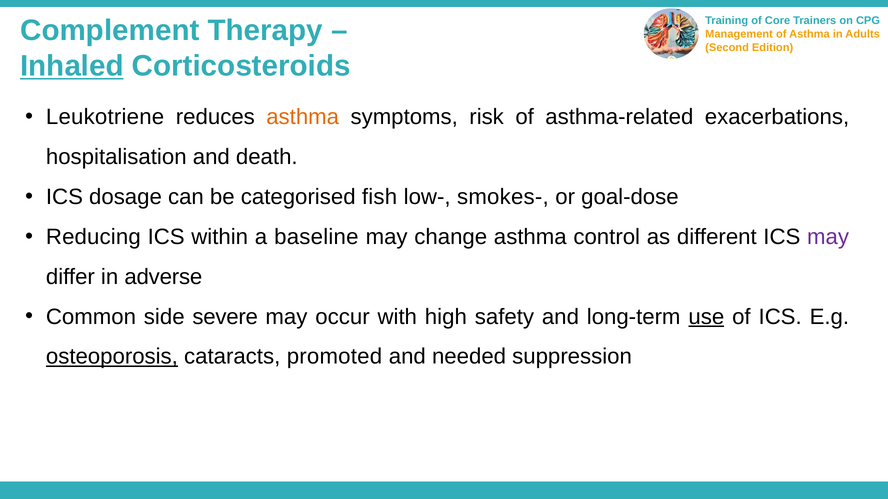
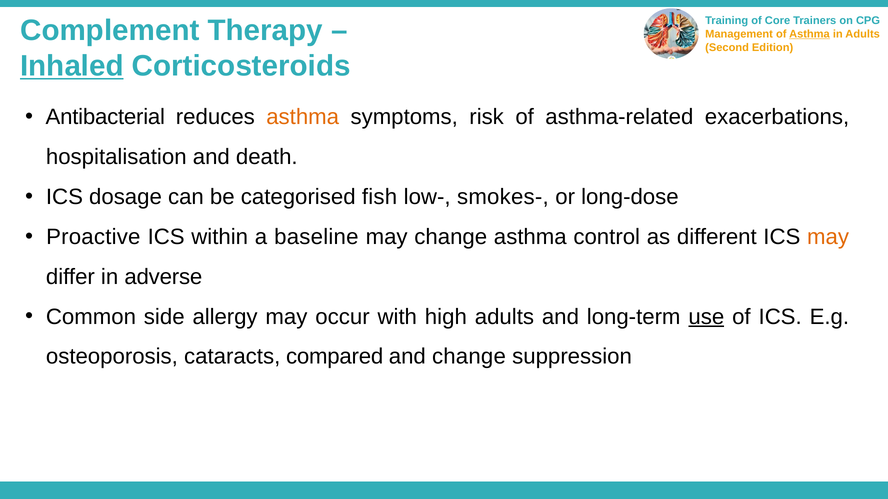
Asthma underline: none -> present (809, 34)
Leukotriene: Leukotriene -> Antibacterial (105, 117)
goal-dose: goal-dose -> long-dose (630, 197)
Reducing: Reducing -> Proactive (93, 237)
may colour: purple -> orange (828, 237)
severe: severe -> allergy (225, 317)
high safety: safety -> adults (504, 317)
osteoporosis underline: present -> none (112, 357)
promoted: promoted -> compared (335, 357)
and needed: needed -> change (469, 357)
